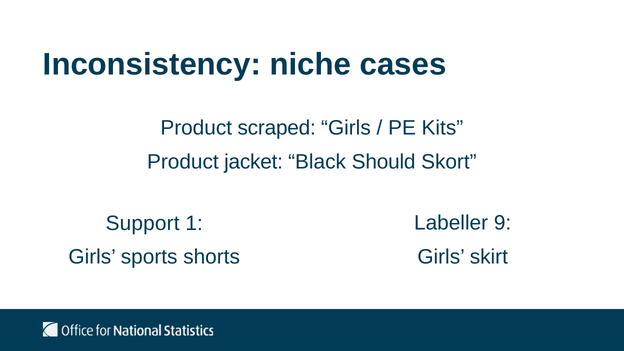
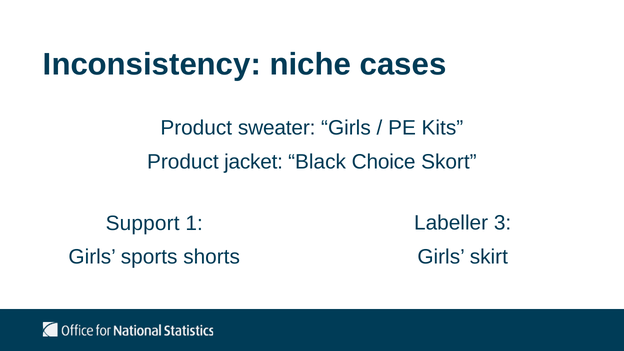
scraped: scraped -> sweater (277, 128)
Should: Should -> Choice (384, 162)
9: 9 -> 3 (503, 223)
